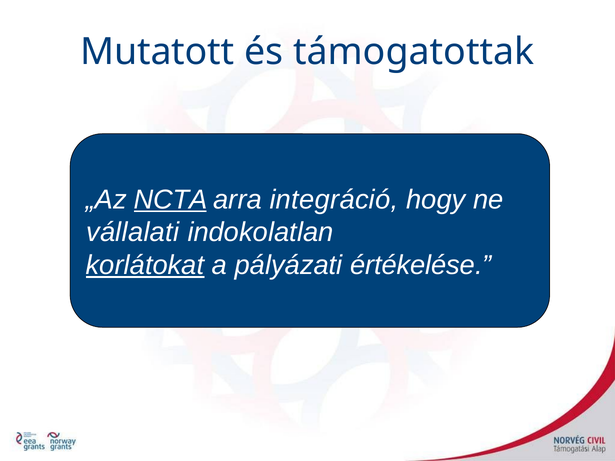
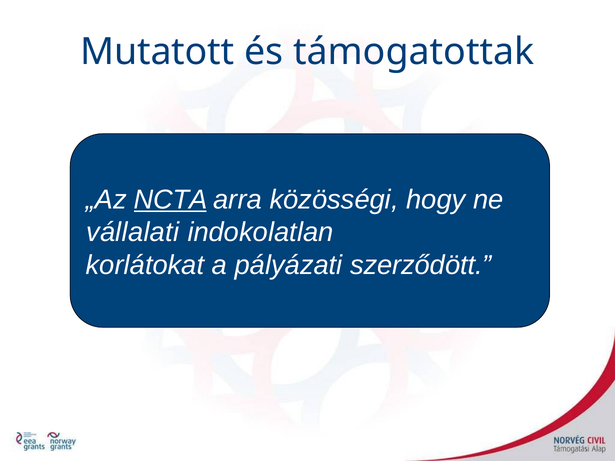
integráció: integráció -> közösségi (334, 200)
korlátokat underline: present -> none (145, 265)
értékelése: értékelése -> szerződött (421, 265)
